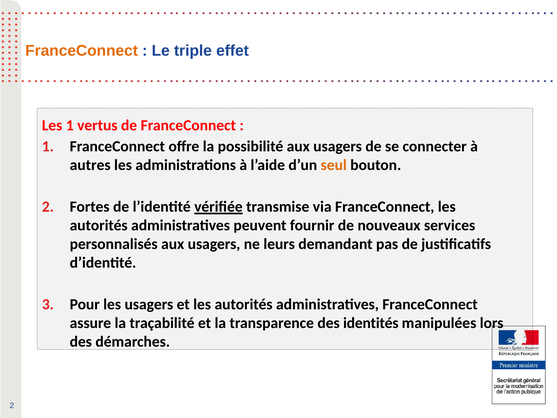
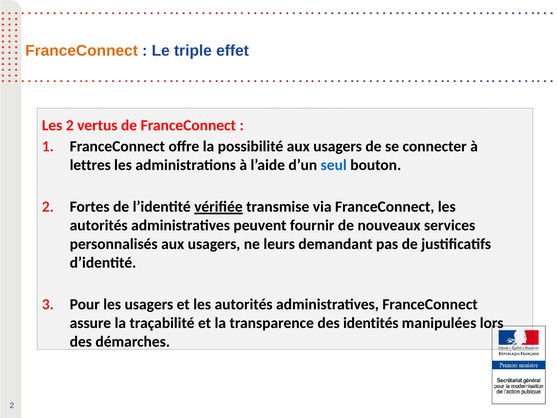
Les 1: 1 -> 2 (70, 125)
autres: autres -> lettres (90, 165)
seul colour: orange -> blue (334, 165)
